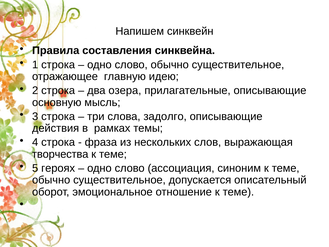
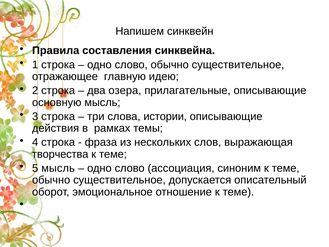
задолго: задолго -> истории (165, 116)
5 героях: героях -> мысль (58, 168)
